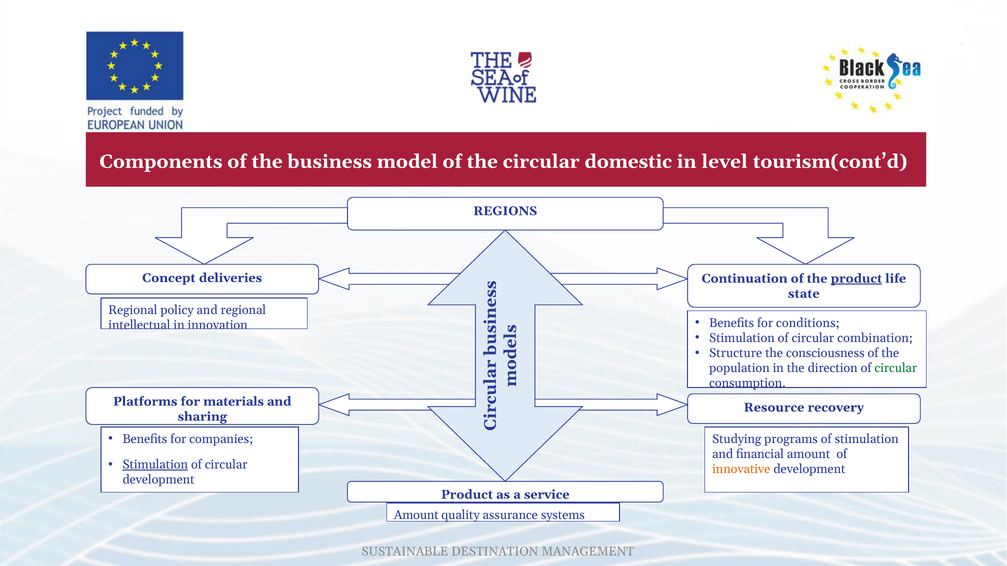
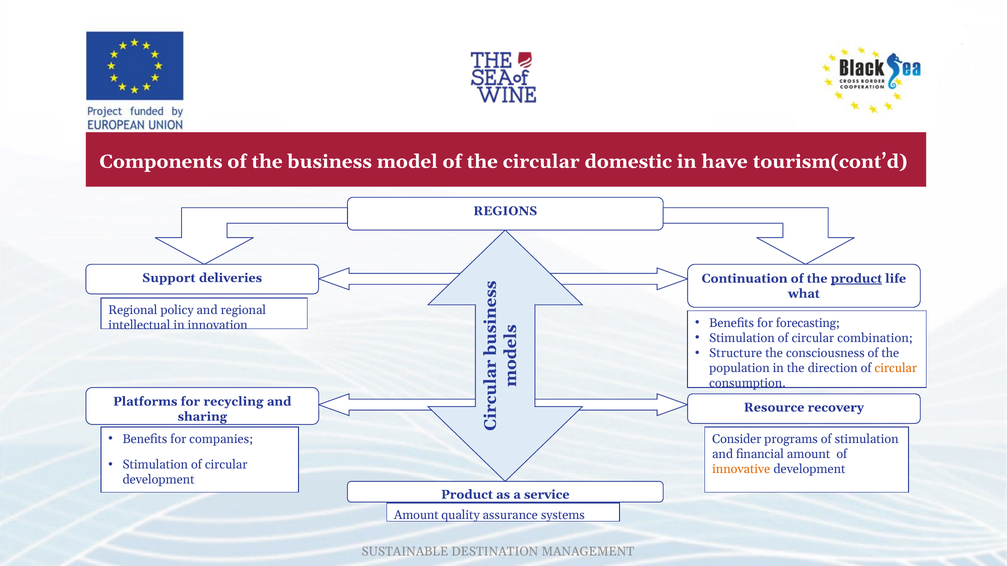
level: level -> have (725, 162)
Concept: Concept -> Support (169, 278)
state: state -> what (804, 294)
conditions: conditions -> forecasting (808, 323)
circular colour: green -> orange (896, 368)
materials: materials -> recycling (233, 402)
Studying: Studying -> Consider (737, 439)
Stimulation underline: present -> none (155, 465)
